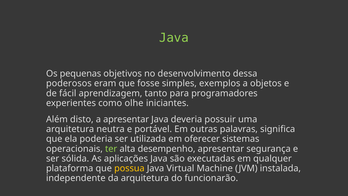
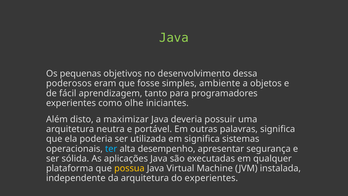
exemplos: exemplos -> ambiente (220, 83)
a apresentar: apresentar -> maximizar (126, 119)
em oferecer: oferecer -> significa (202, 139)
ter colour: light green -> light blue (111, 149)
do funcionarão: funcionarão -> experientes (211, 178)
